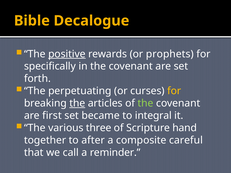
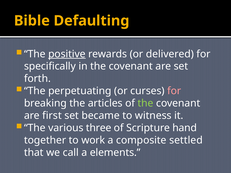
Decalogue: Decalogue -> Defaulting (91, 21)
prophets: prophets -> delivered (170, 54)
for colour: yellow -> pink (174, 91)
the underline: present -> none (77, 103)
integral: integral -> witness (153, 116)
after: after -> work (93, 140)
careful: careful -> settled (186, 140)
reminder: reminder -> elements (115, 153)
